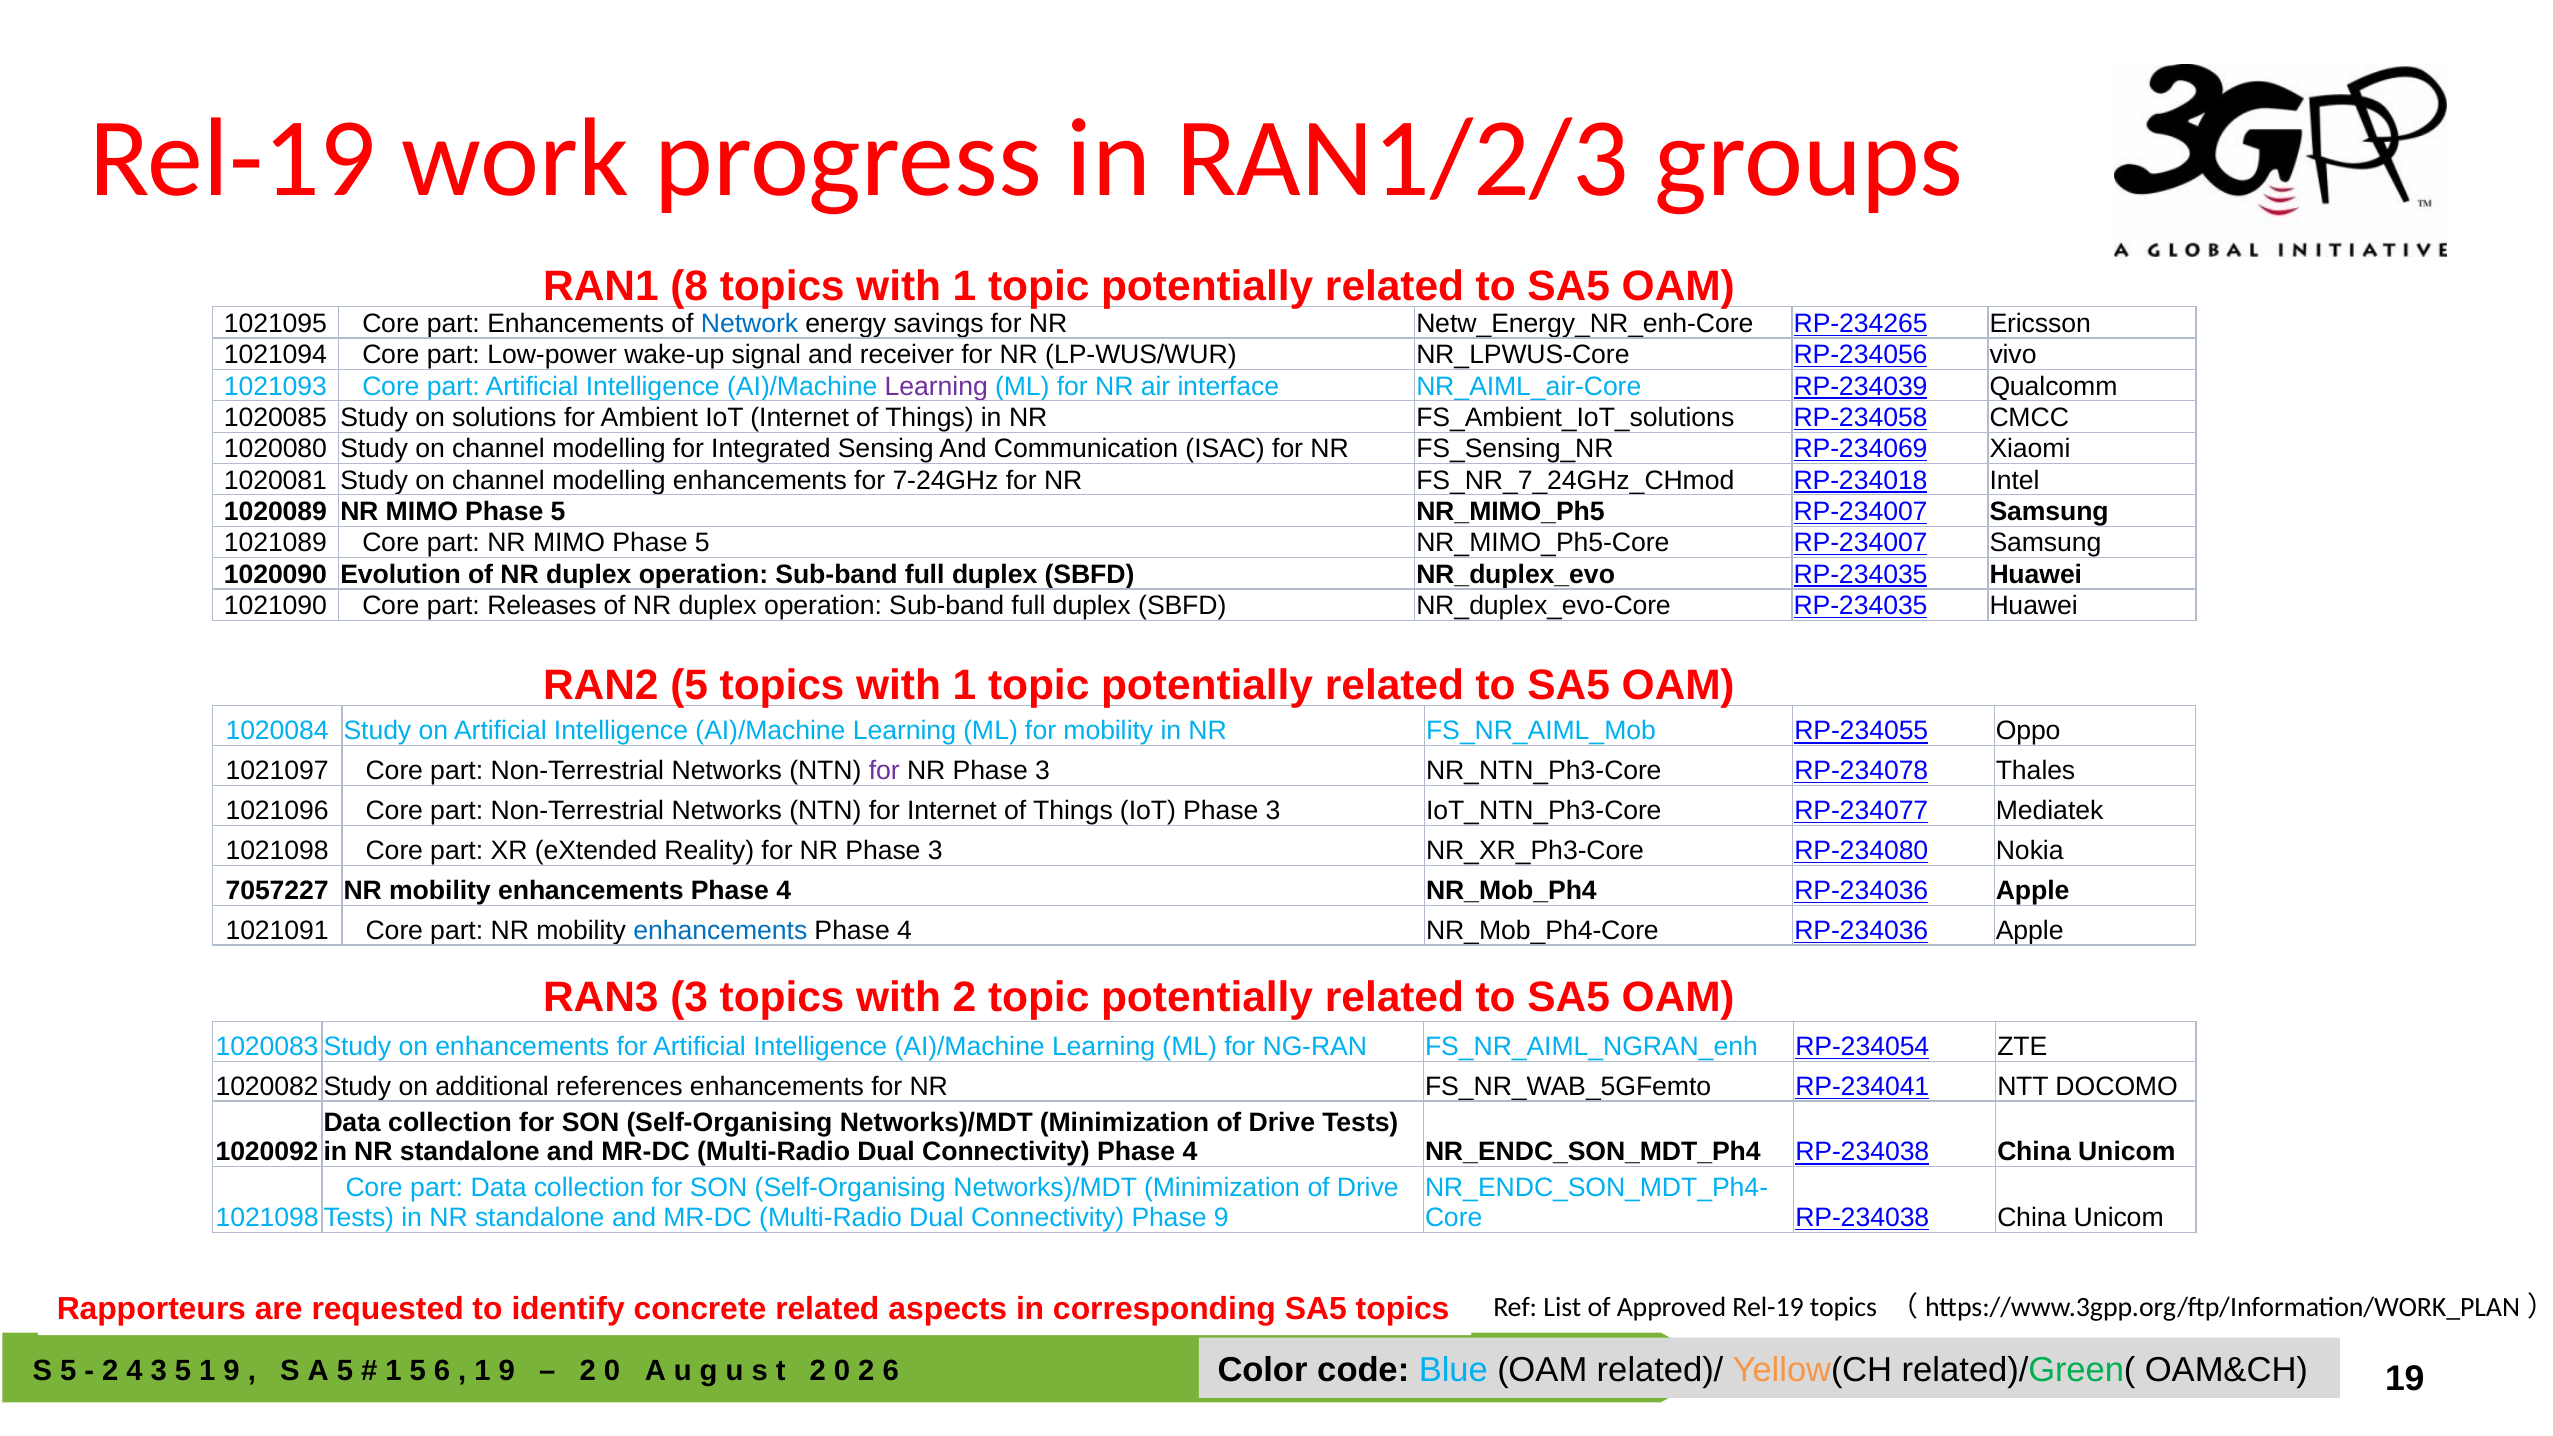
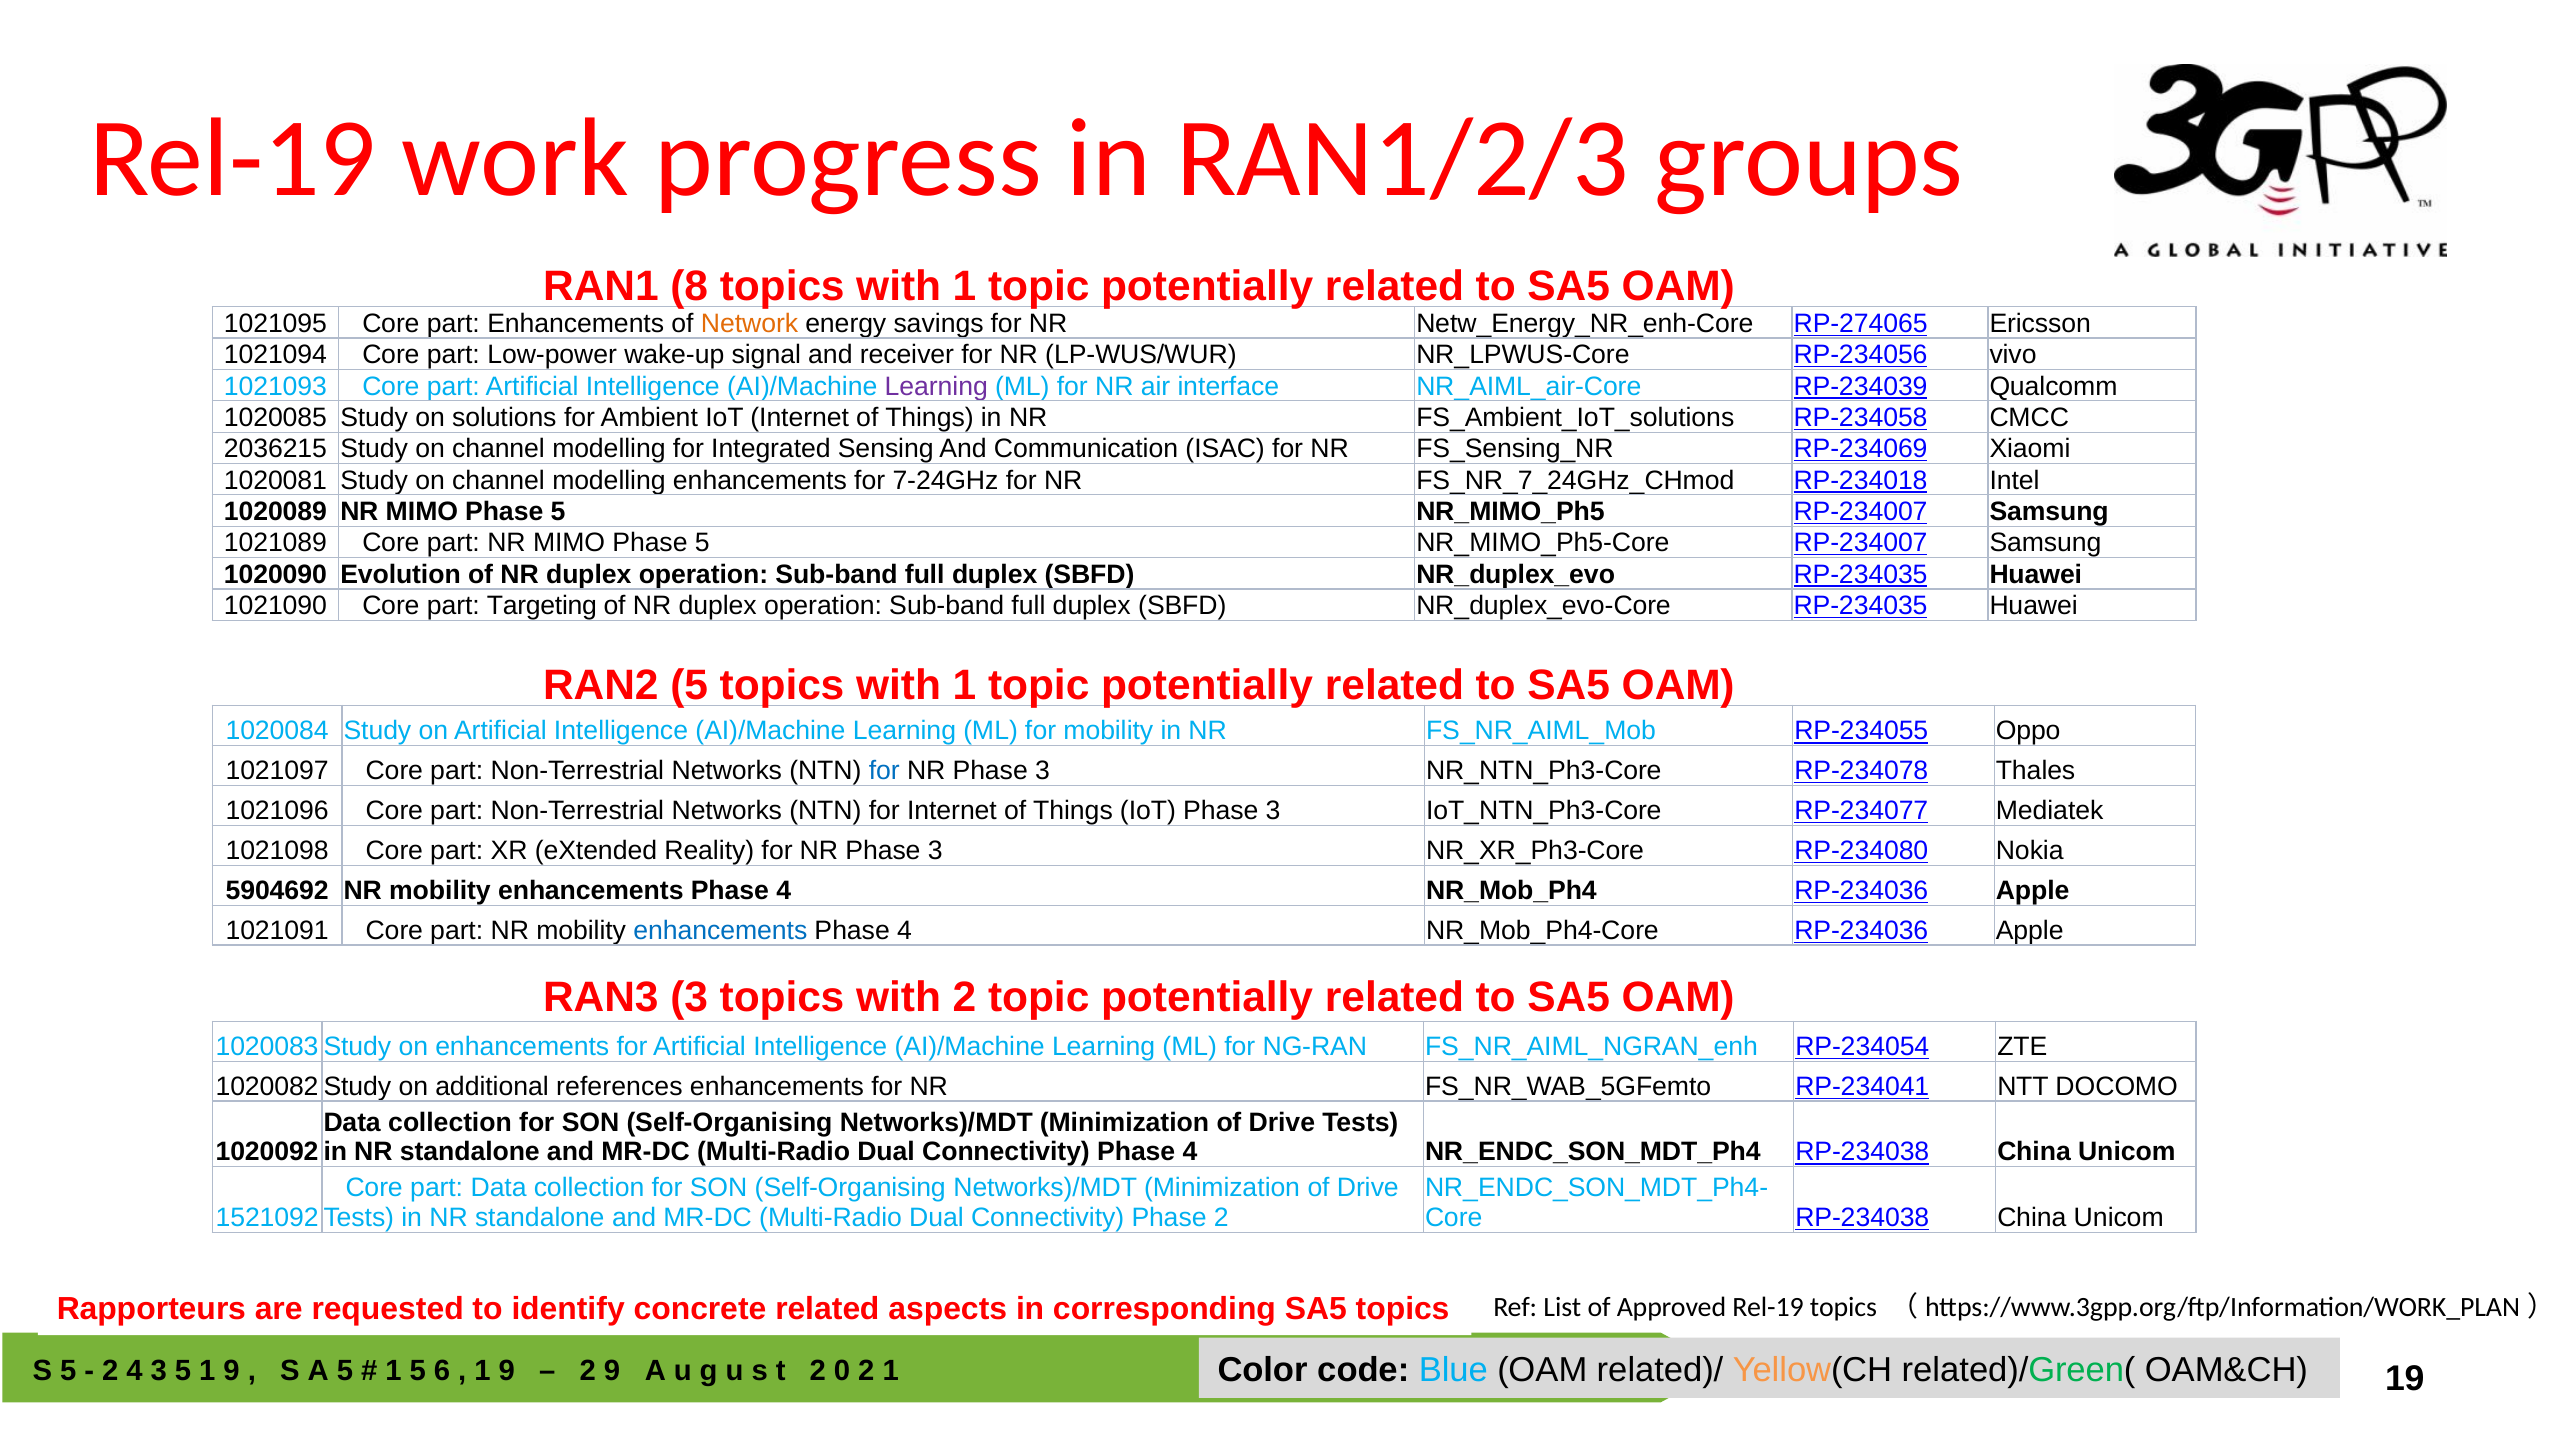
Network colour: blue -> orange (750, 324)
RP-234265: RP-234265 -> RP-274065 (1861, 324)
1020080: 1020080 -> 2036215 (275, 449)
Releases: Releases -> Targeting (542, 606)
for colour: purple -> blue (884, 771)
7057227: 7057227 -> 5904692 (277, 891)
1021098: 1021098 -> 1521092 (267, 1218)
Phase 9: 9 -> 2 (1221, 1218)
0: 0 -> 9 (612, 1371)
2 6: 6 -> 1 (891, 1371)
